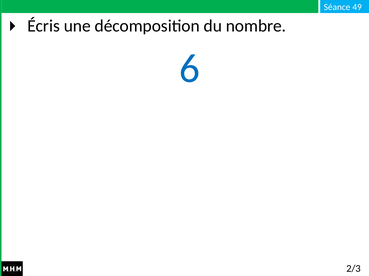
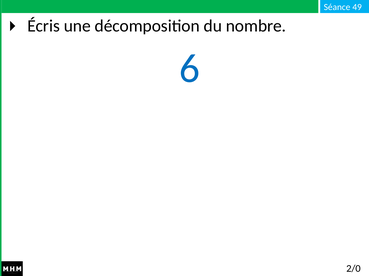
2/3: 2/3 -> 2/0 (353, 269)
